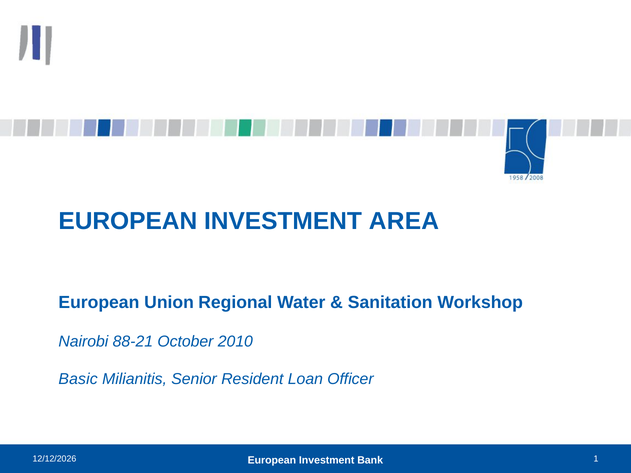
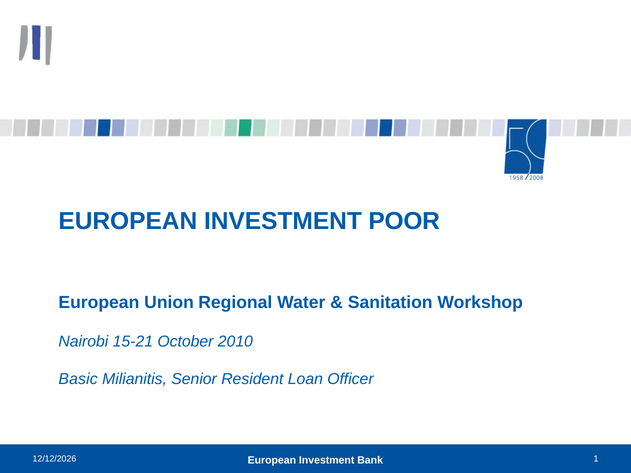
AREA: AREA -> POOR (404, 221)
88-21: 88-21 -> 15-21 (133, 342)
